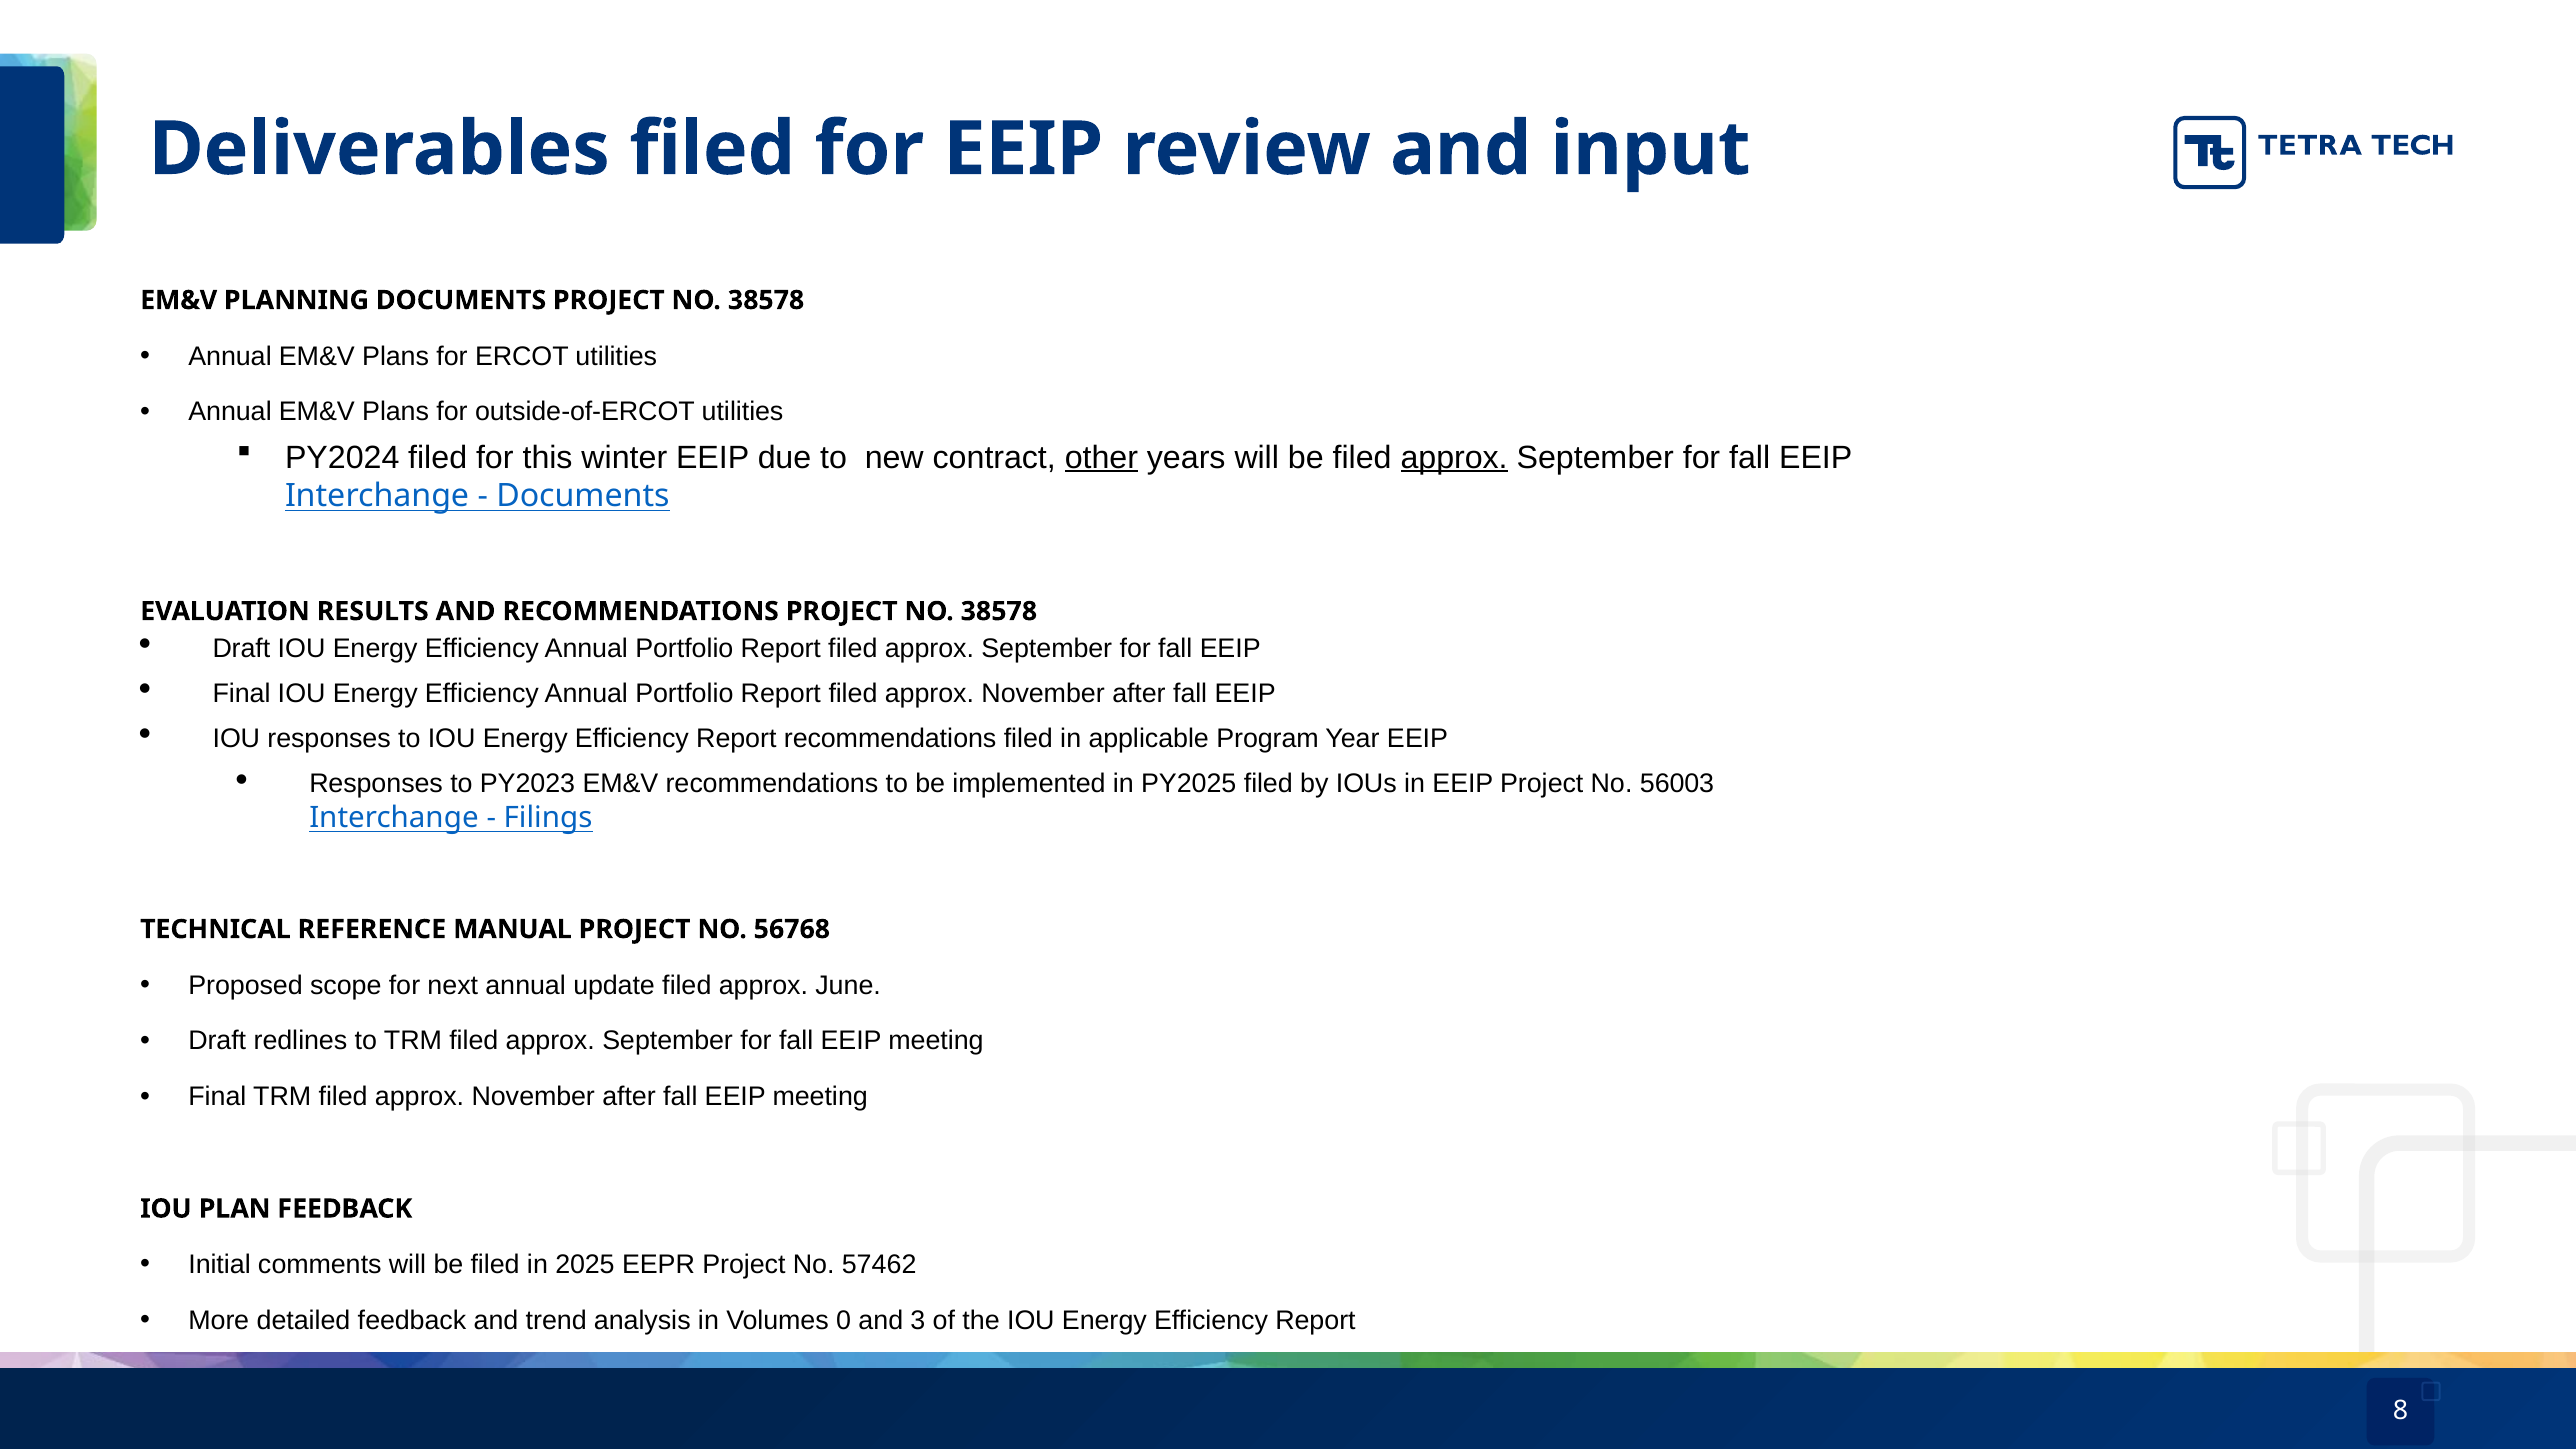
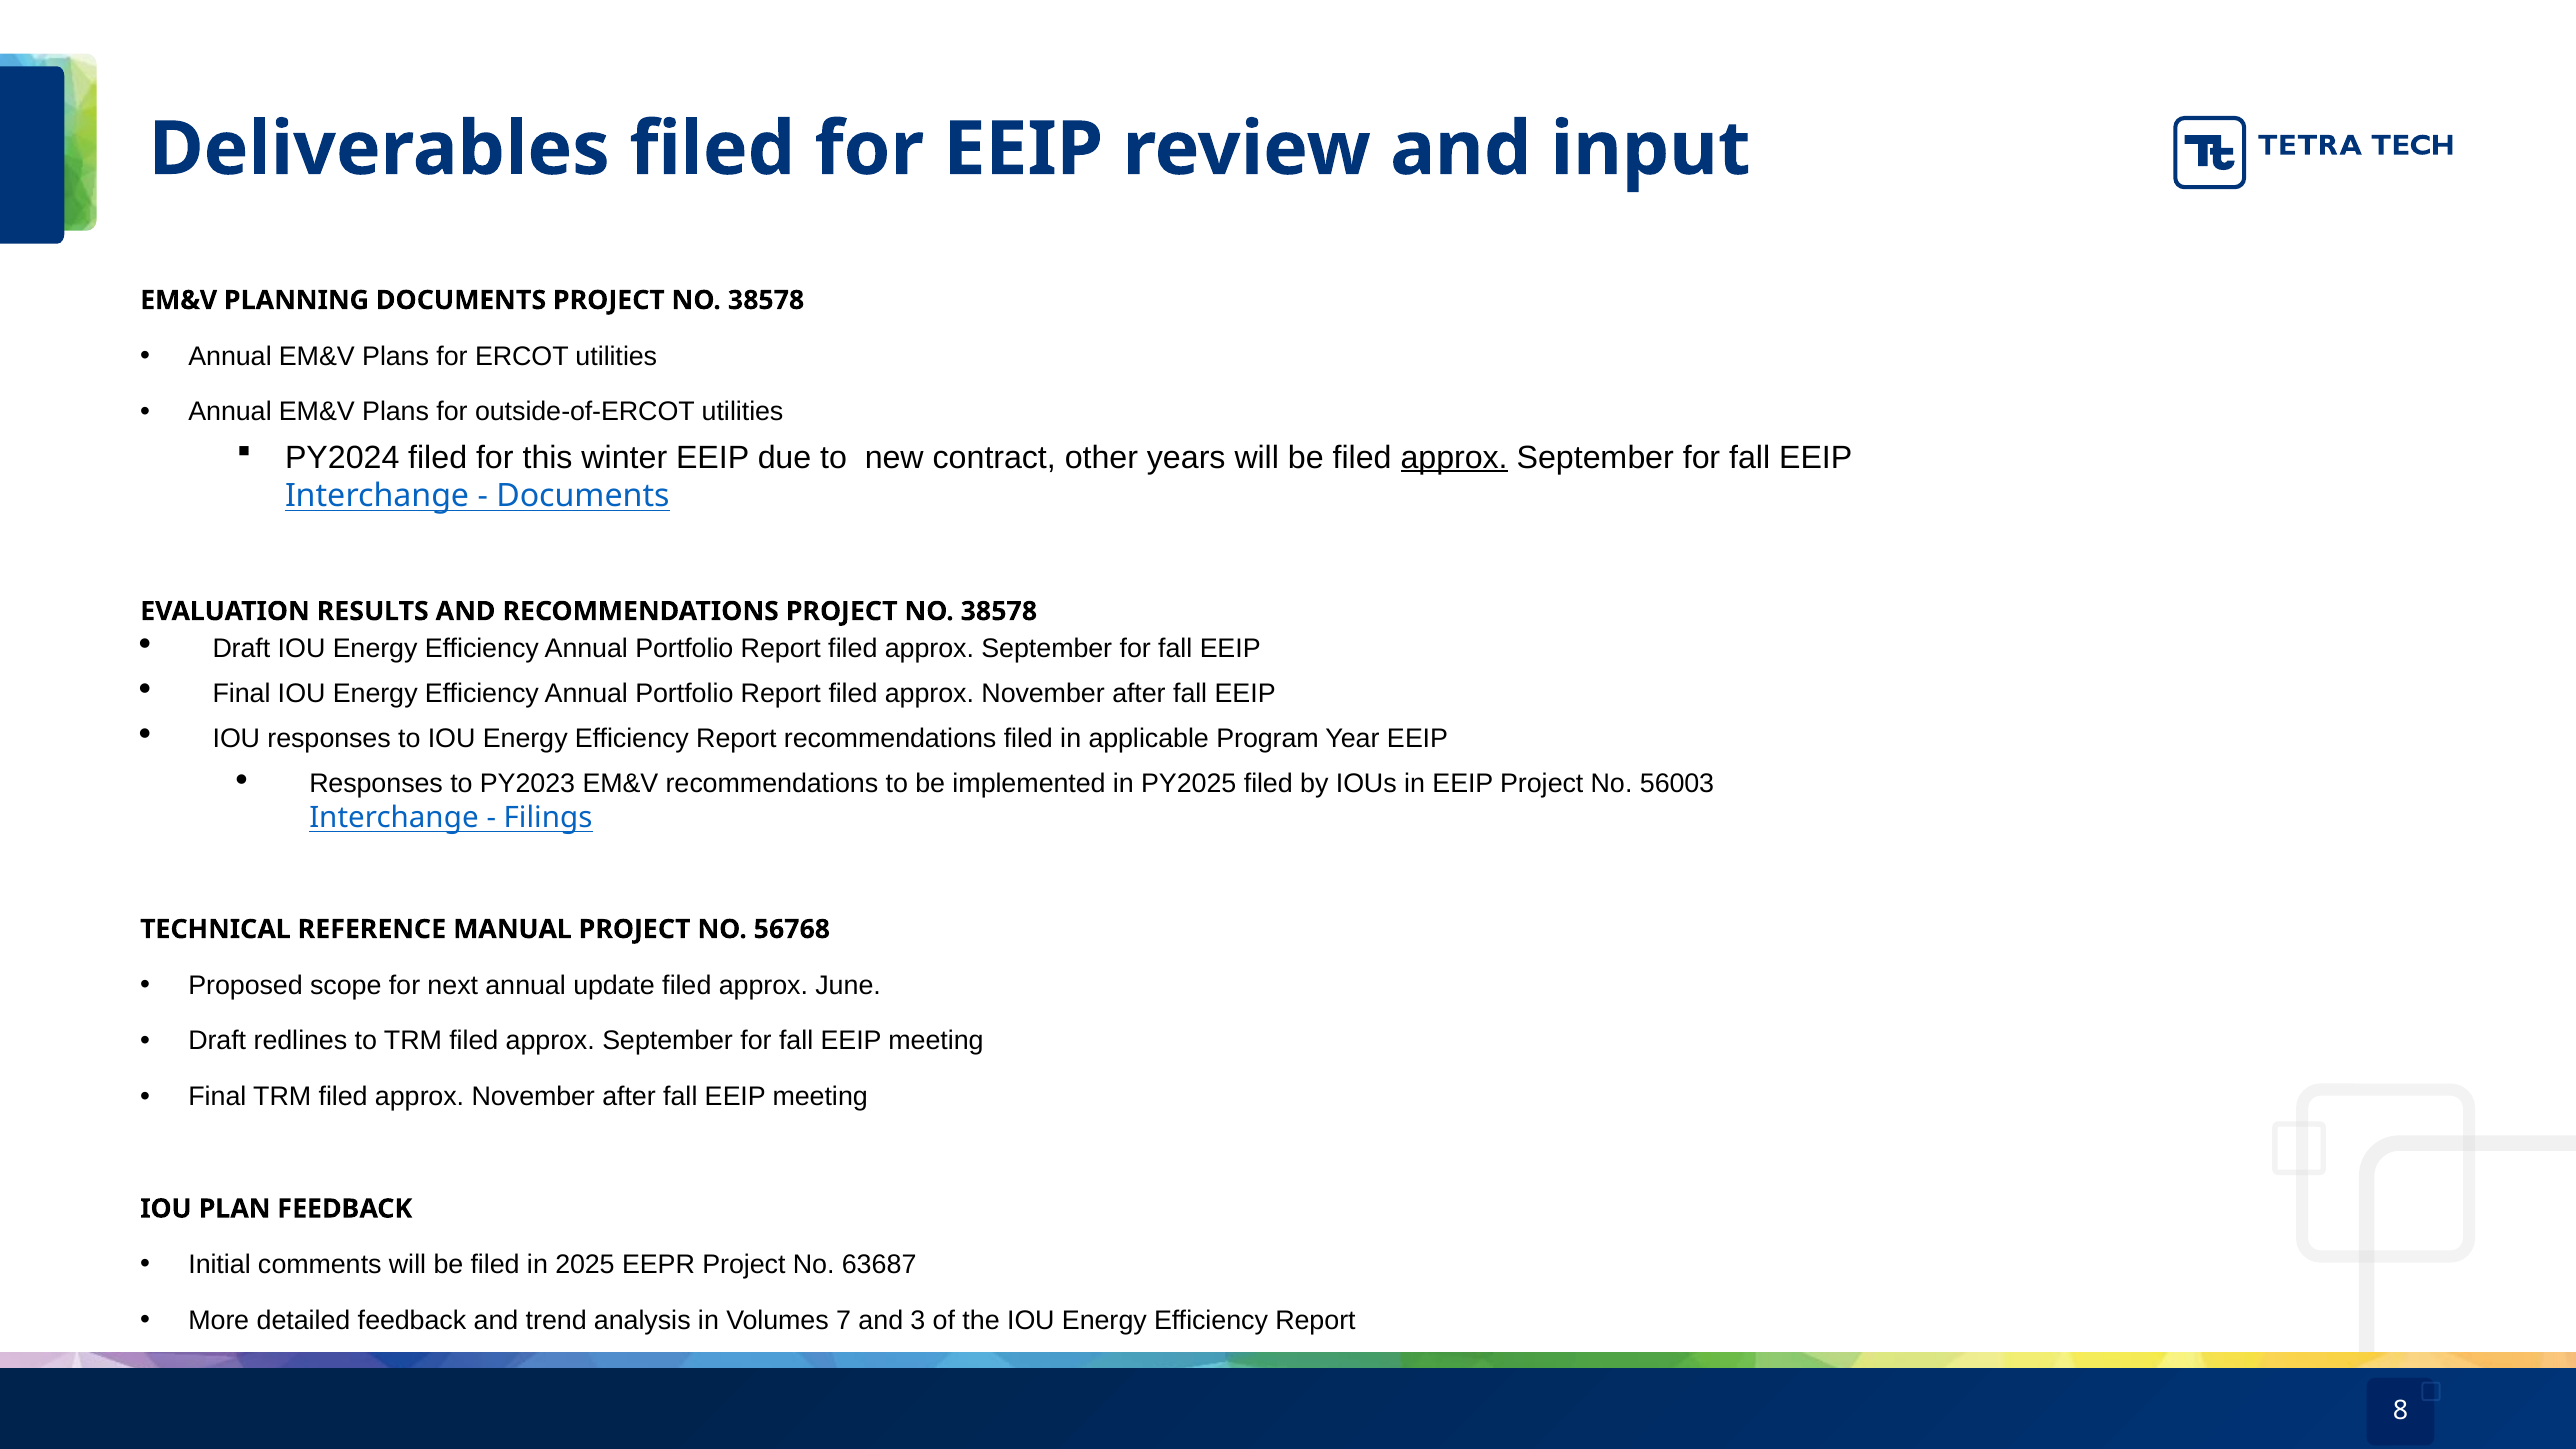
other underline: present -> none (1101, 457)
57462: 57462 -> 63687 (879, 1265)
0: 0 -> 7 (844, 1321)
